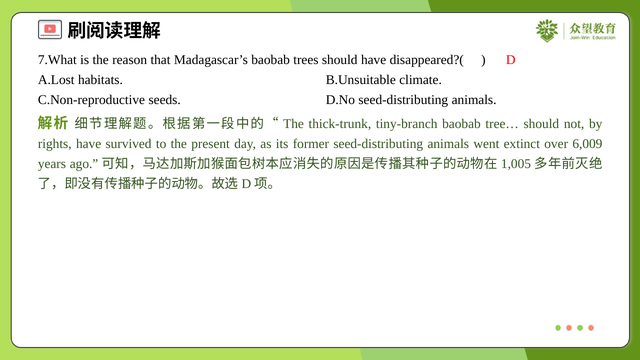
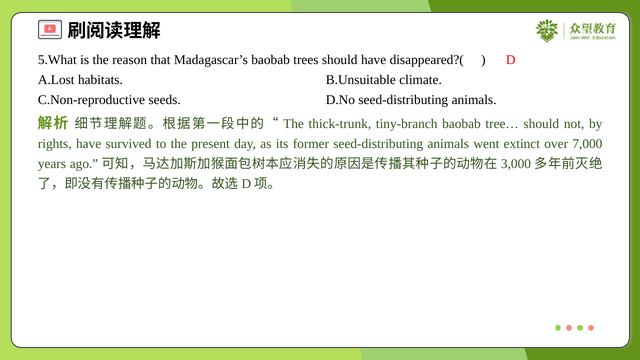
7.What: 7.What -> 5.What (57, 60)
6,009: 6,009 -> 7,000 (587, 144)
1,005: 1,005 -> 3,000 (516, 164)
